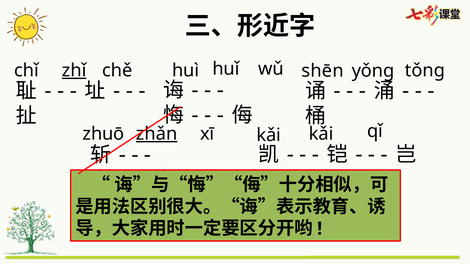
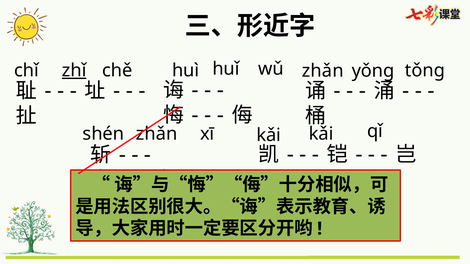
shēn: shēn -> zhǎn (323, 71)
zhuō: zhuō -> shén (103, 134)
zhǎn underline: present -> none (157, 134)
